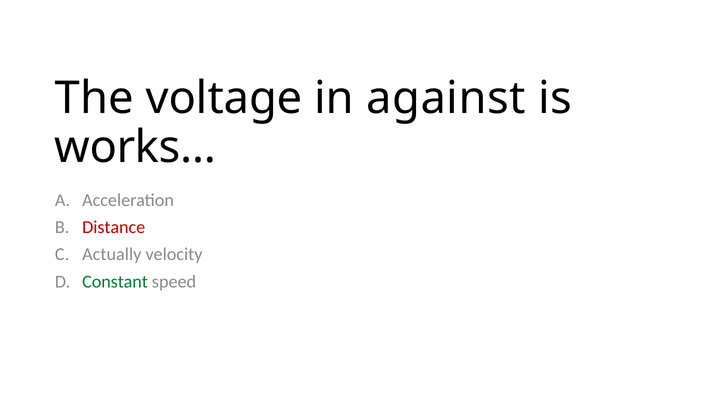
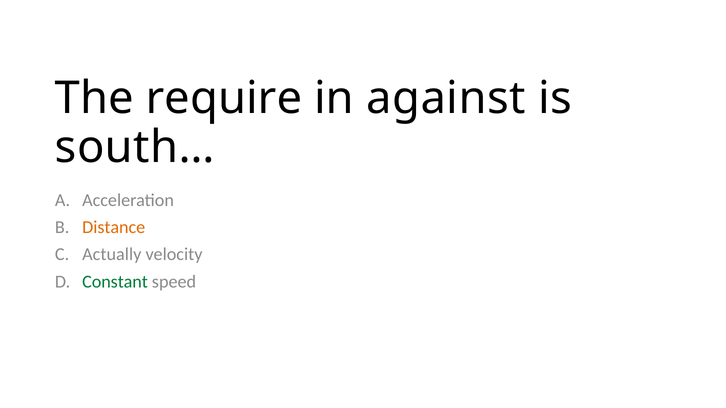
voltage: voltage -> require (224, 98)
works…: works… -> south… (135, 147)
Distance colour: red -> orange (114, 227)
